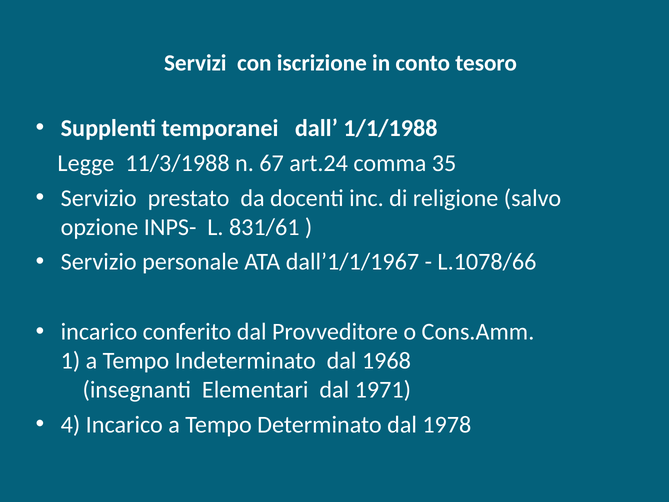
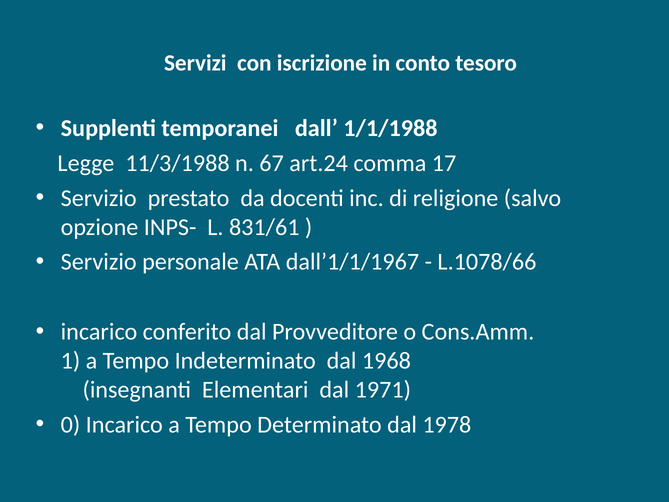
35: 35 -> 17 (444, 163)
4: 4 -> 0 (70, 425)
